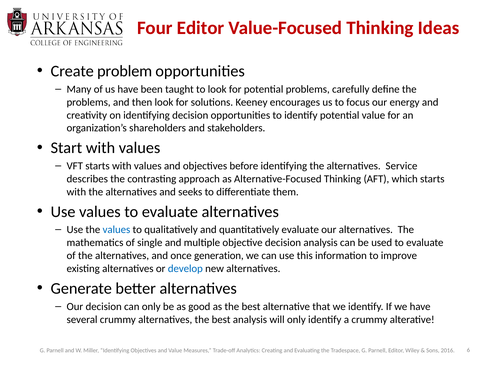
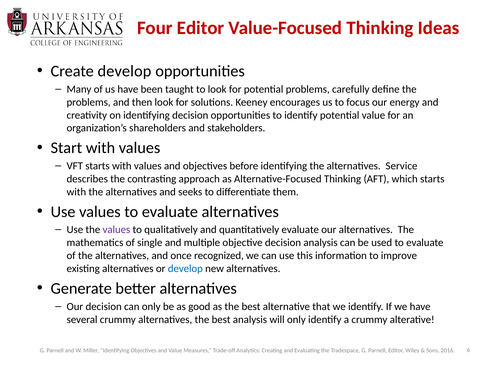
Create problem: problem -> develop (124, 71)
values colour: blue -> purple (116, 230)
generation: generation -> recognized (219, 256)
